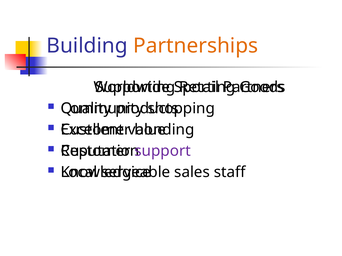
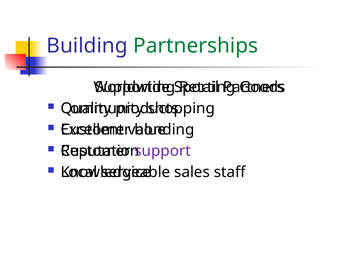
Partnerships colour: orange -> green (196, 46)
